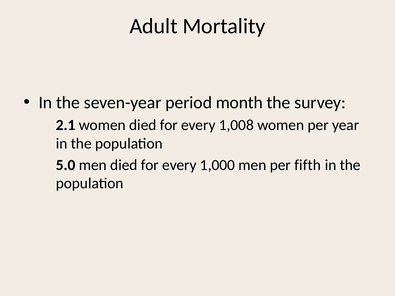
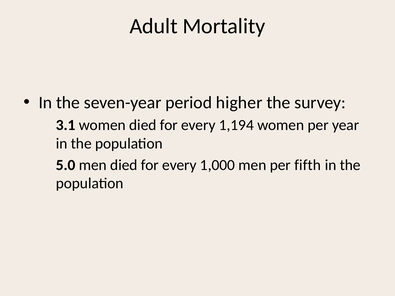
month: month -> higher (239, 103)
2.1: 2.1 -> 3.1 (66, 125)
1,008: 1,008 -> 1,194 (236, 125)
